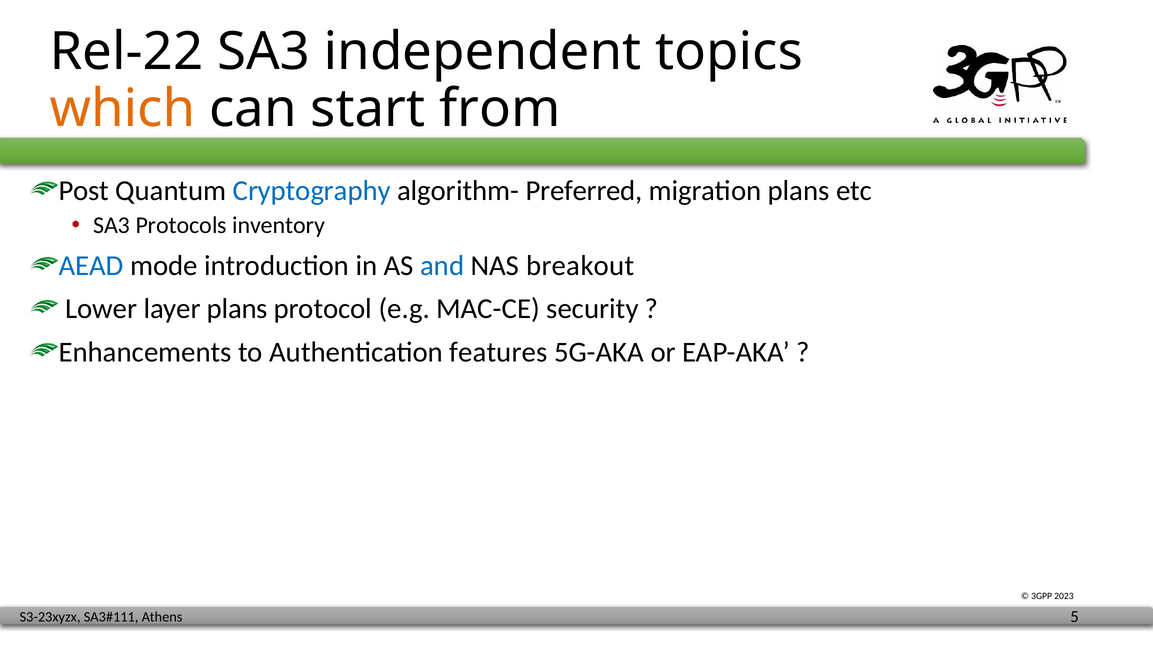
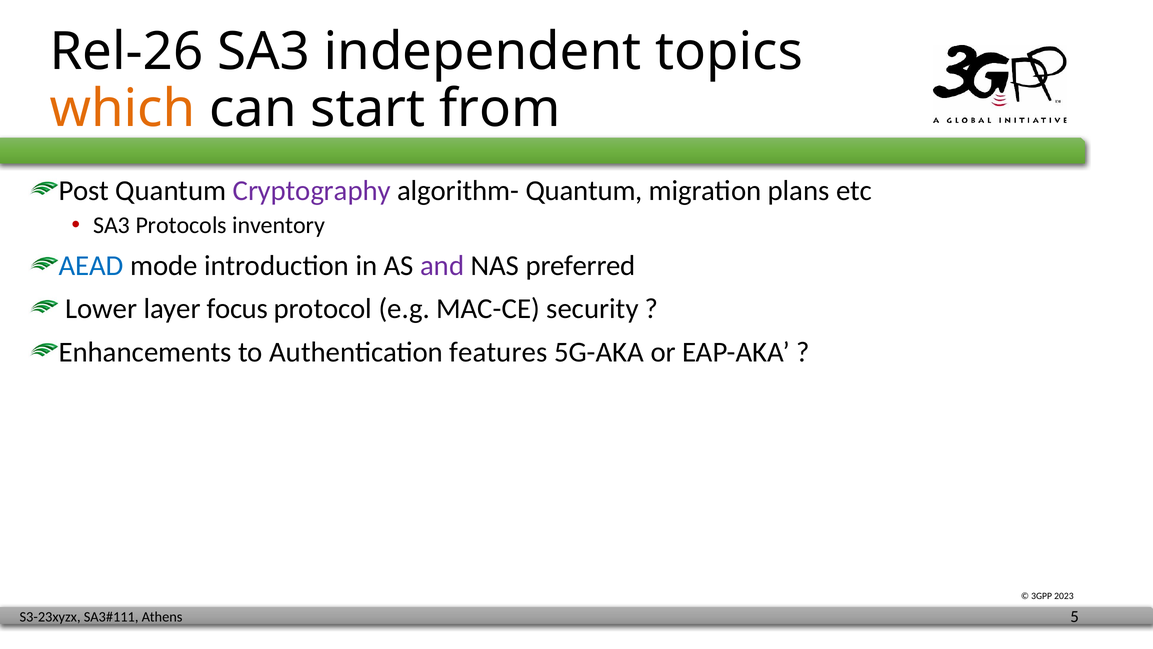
Rel-22: Rel-22 -> Rel-26 (126, 52)
Cryptography colour: blue -> purple (312, 190)
algorithm- Preferred: Preferred -> Quantum (584, 190)
and colour: blue -> purple (442, 266)
breakout: breakout -> preferred (581, 266)
layer plans: plans -> focus (237, 309)
